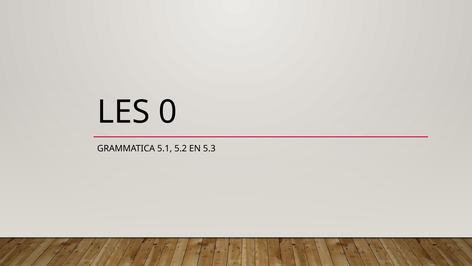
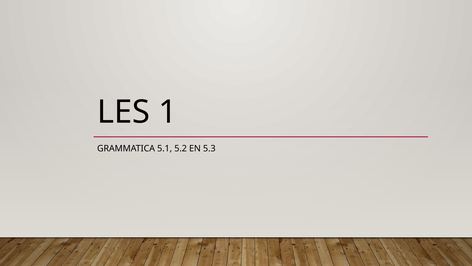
0: 0 -> 1 (168, 112)
